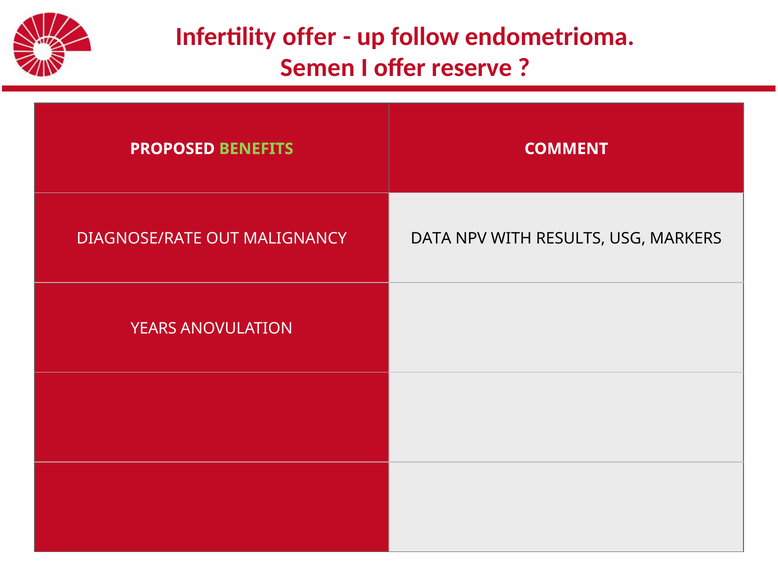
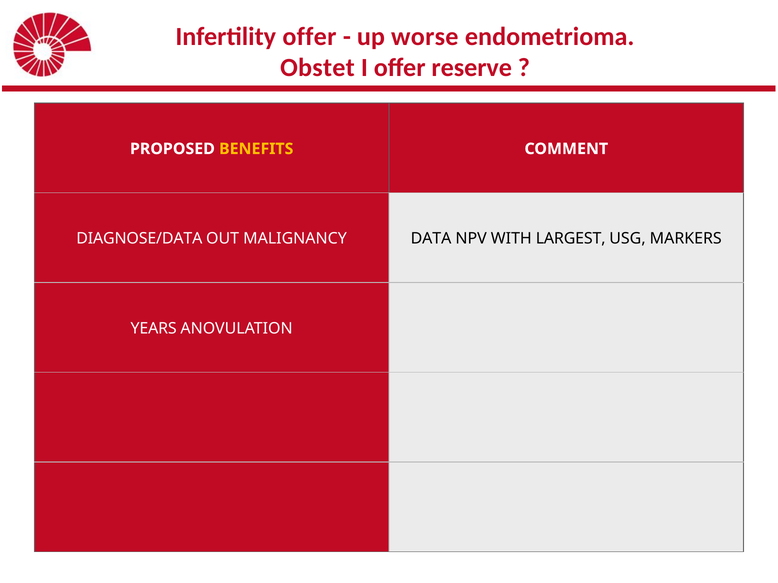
follow: follow -> worse (425, 36)
Semen: Semen -> Obstet (317, 68)
BENEFITS colour: light green -> yellow (256, 149)
DIAGNOSE/RATE: DIAGNOSE/RATE -> DIAGNOSE/DATA (139, 239)
RESULTS: RESULTS -> LARGEST (571, 239)
